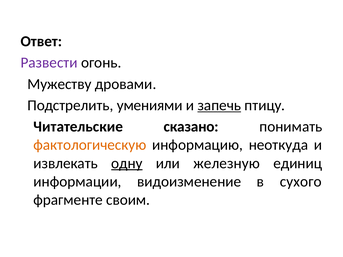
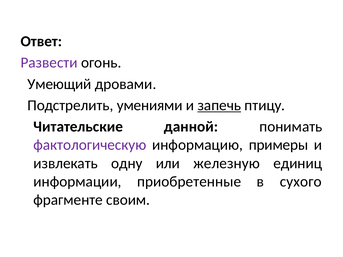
Мужеству: Мужеству -> Умеющий (59, 84)
сказано: сказано -> данной (191, 127)
фактологическую colour: orange -> purple (90, 145)
неоткуда: неоткуда -> примеры (278, 145)
одну underline: present -> none (127, 163)
видоизменение: видоизменение -> приобретенные (189, 182)
